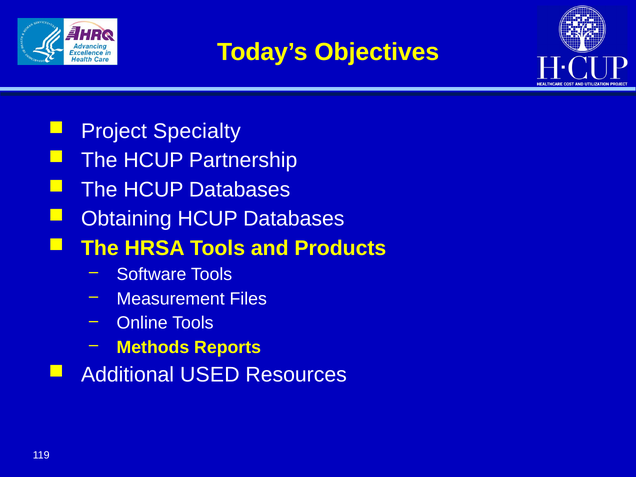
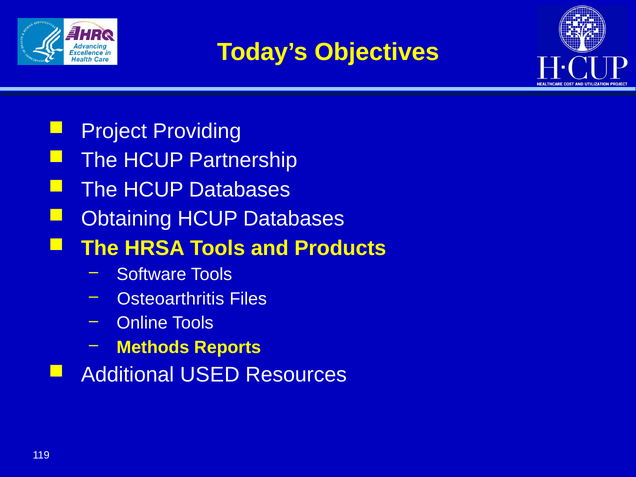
Specialty: Specialty -> Providing (197, 131)
Measurement: Measurement -> Osteoarthritis (171, 299)
